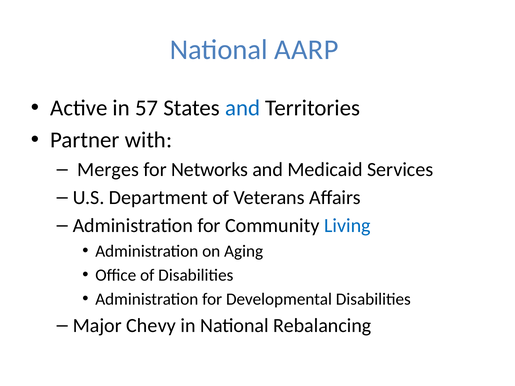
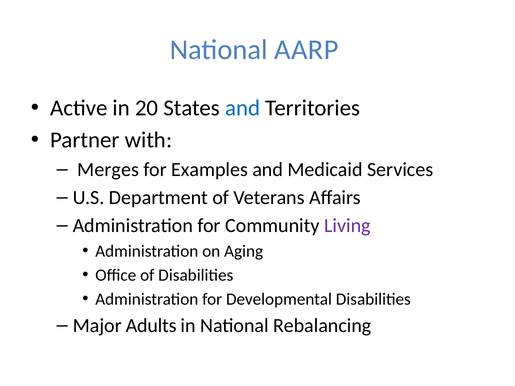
57: 57 -> 20 (147, 108)
Networks: Networks -> Examples (210, 170)
Living colour: blue -> purple (347, 226)
Chevy: Chevy -> Adults (151, 326)
